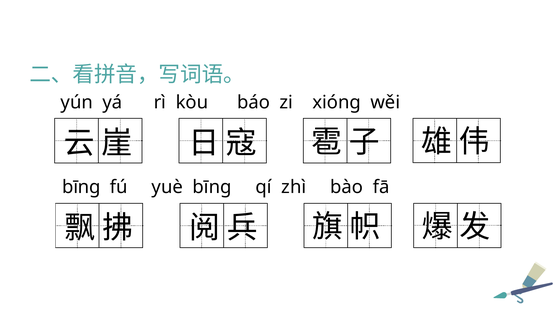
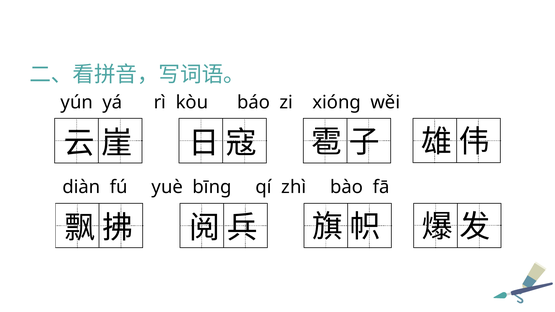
bīng: bīng -> diàn (81, 187)
